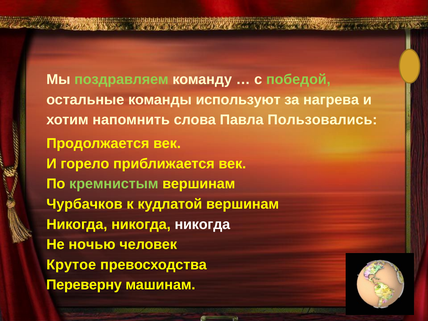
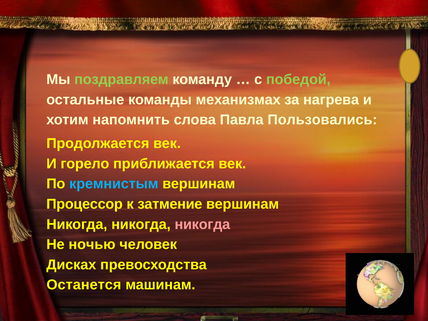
используют: используют -> механизмах (238, 100)
кремнистым colour: light green -> light blue (114, 184)
Чурбачков: Чурбачков -> Процессор (85, 204)
кудлатой: кудлатой -> затмение (170, 204)
никогда colour: white -> pink (202, 224)
Крутое: Крутое -> Дисках (71, 265)
Переверну: Переверну -> Останется (84, 285)
